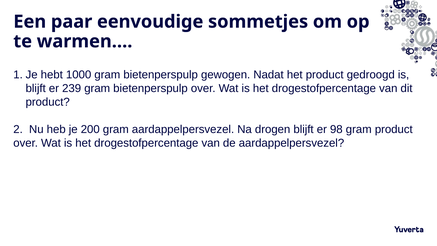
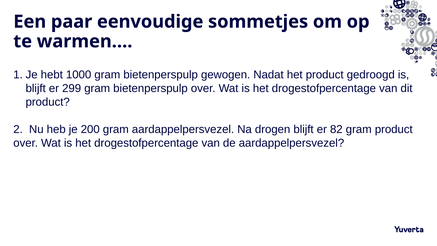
239: 239 -> 299 (72, 88)
98: 98 -> 82 (336, 129)
